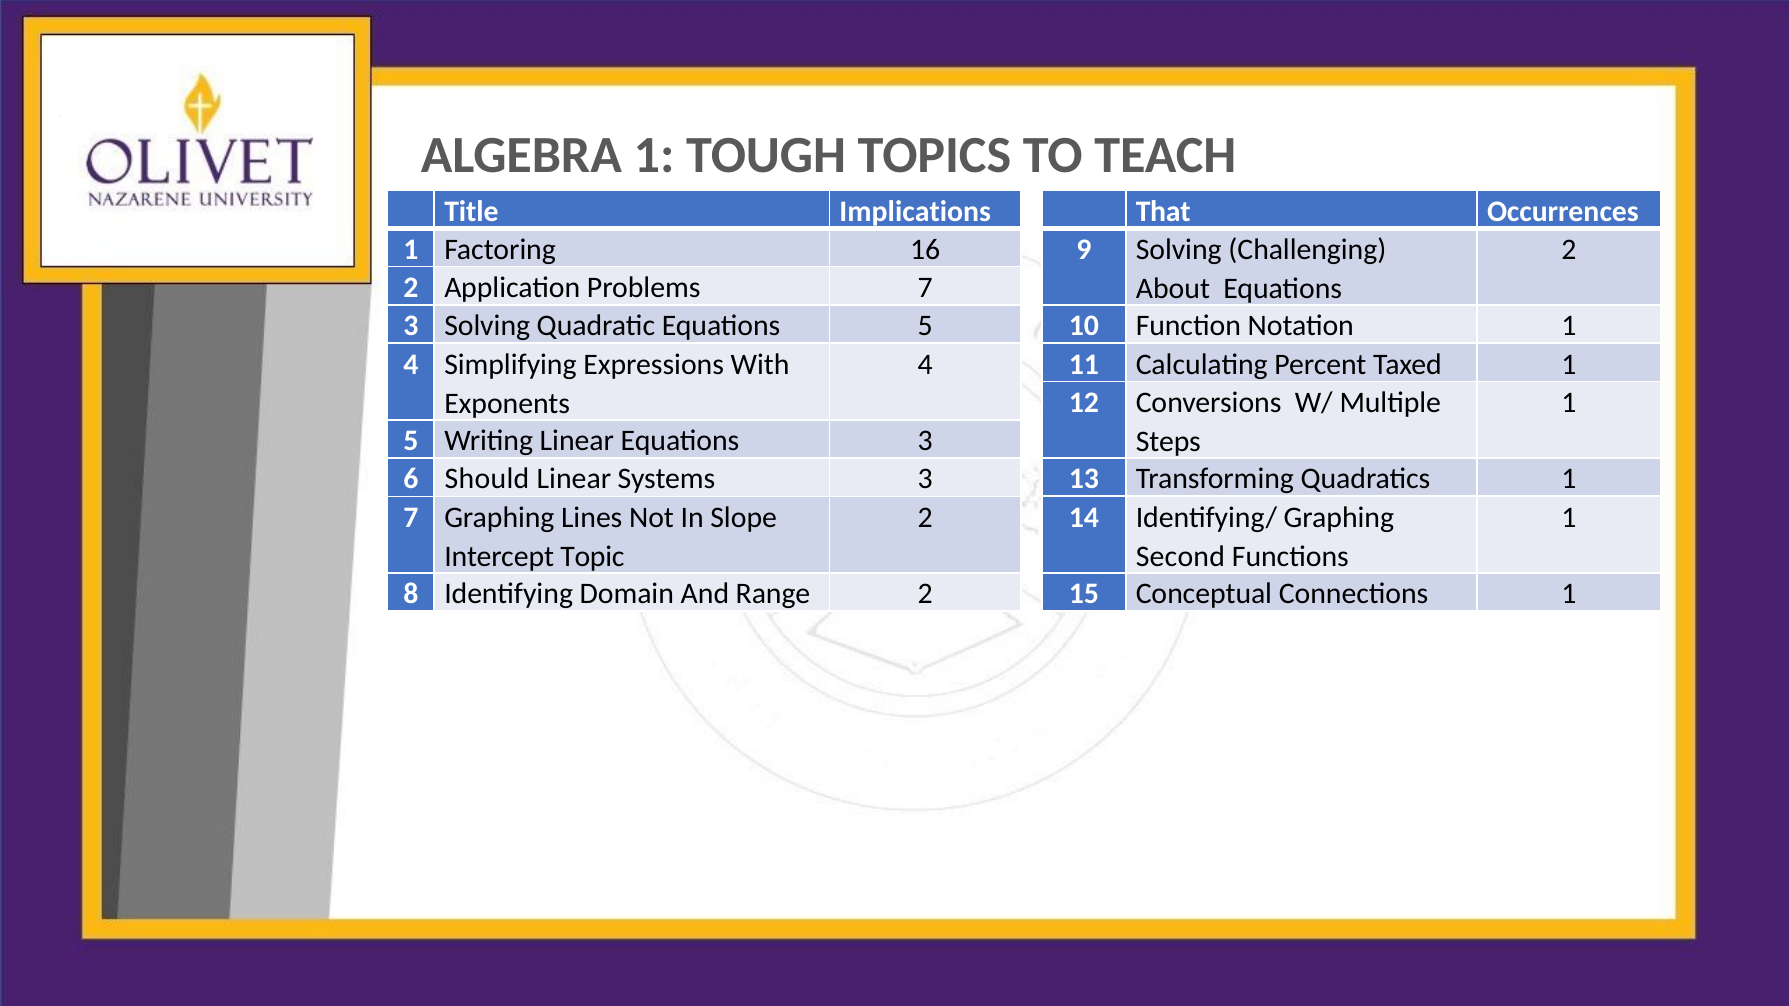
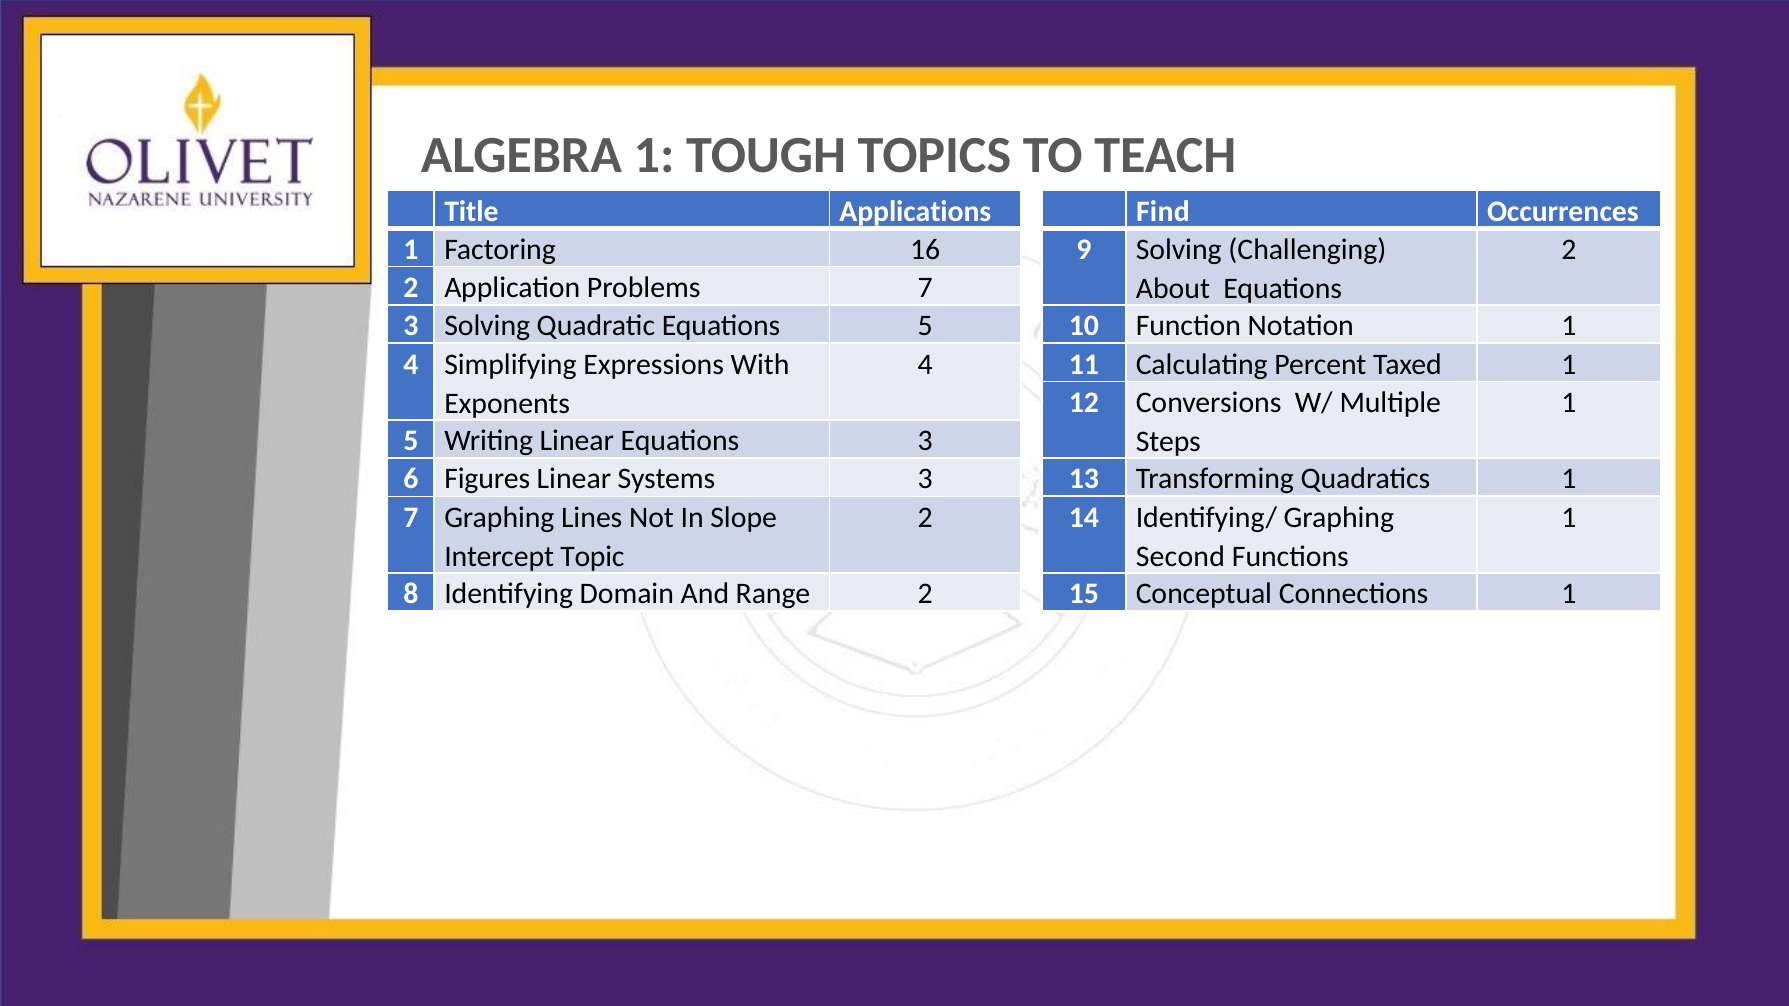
Implications: Implications -> Applications (915, 211)
That: That -> Find (1163, 211)
Should: Should -> Figures (487, 479)
